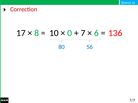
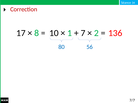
0: 0 -> 1 (70, 33)
6: 6 -> 2 (96, 33)
